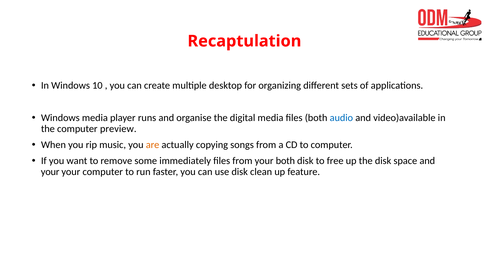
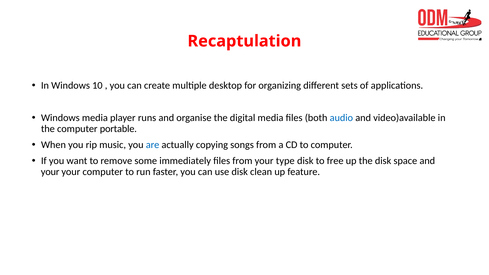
preview: preview -> portable (118, 129)
are colour: orange -> blue (153, 145)
your both: both -> type (285, 161)
